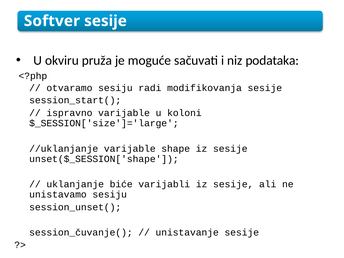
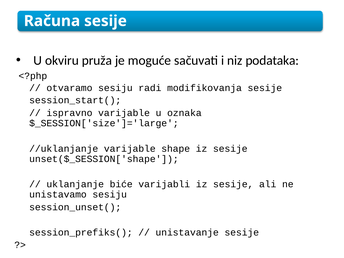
Softver: Softver -> Računa (52, 21)
koloni: koloni -> oznaka (184, 113)
session_čuvanje(: session_čuvanje( -> session_prefiks( (81, 232)
